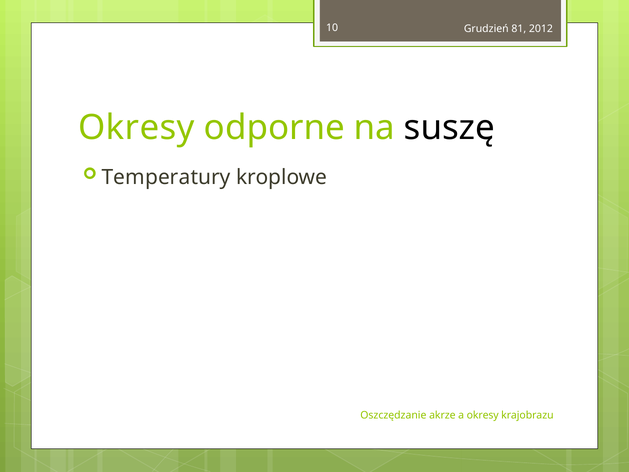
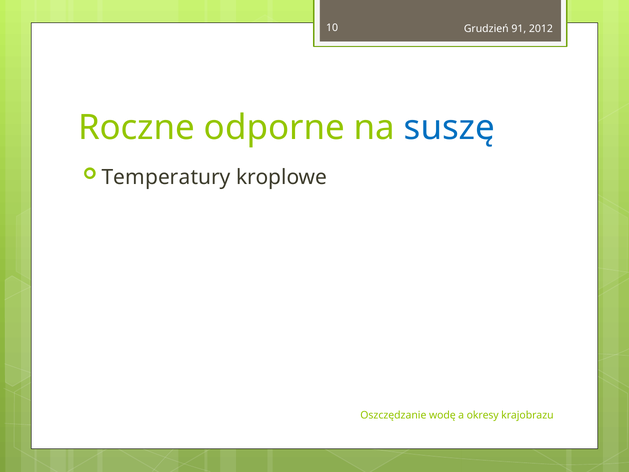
81: 81 -> 91 (519, 29)
Okresy: Okresy -> Roczne (137, 128)
suszę colour: black -> blue (450, 128)
akrze: akrze -> wodę (442, 415)
